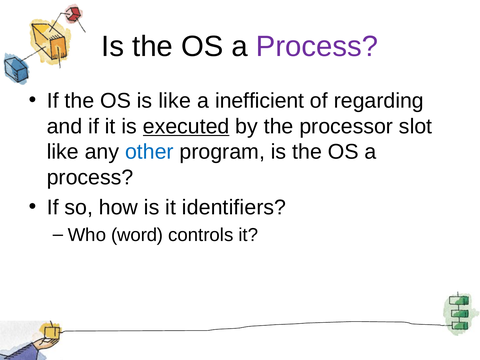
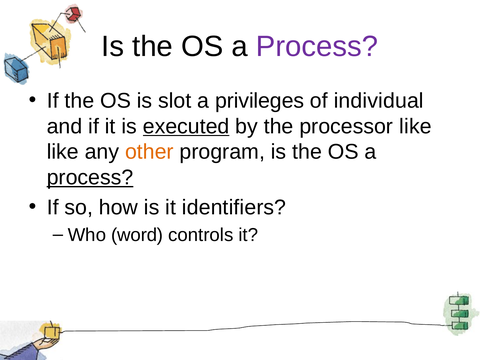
is like: like -> slot (175, 101)
inefficient: inefficient -> privileges (260, 101)
regarding: regarding -> individual (379, 101)
processor slot: slot -> like (415, 126)
other colour: blue -> orange (149, 152)
process underline: none -> present (90, 178)
